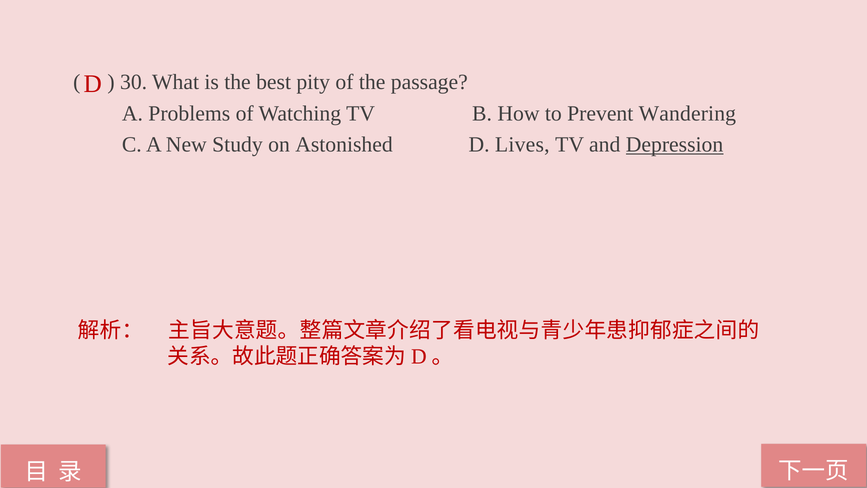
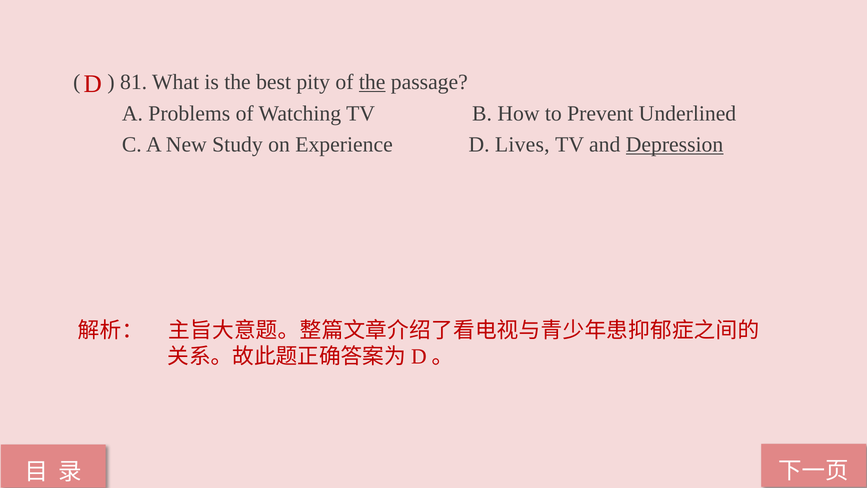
30: 30 -> 81 (134, 82)
the underline: none -> present (372, 82)
Wandering: Wandering -> Underlined (687, 113)
Astonished: Astonished -> Experience (344, 145)
